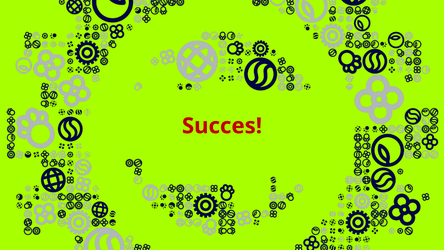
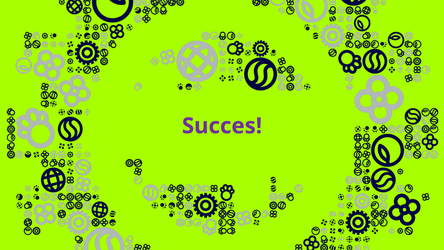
Succes colour: red -> purple (222, 126)
